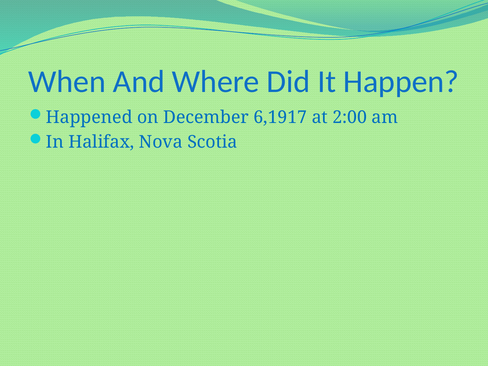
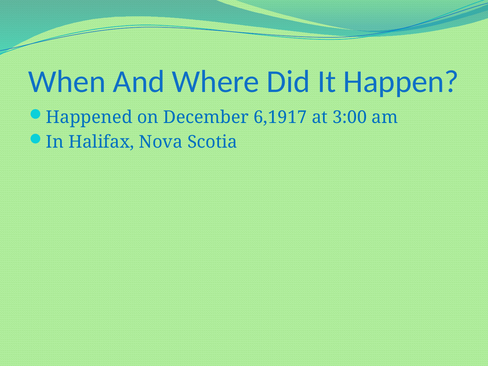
2:00: 2:00 -> 3:00 (350, 117)
